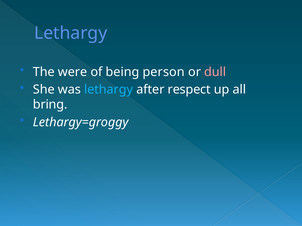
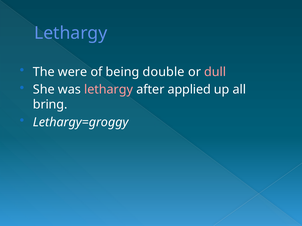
person: person -> double (164, 72)
lethargy colour: light blue -> pink (109, 90)
respect: respect -> applied (189, 90)
